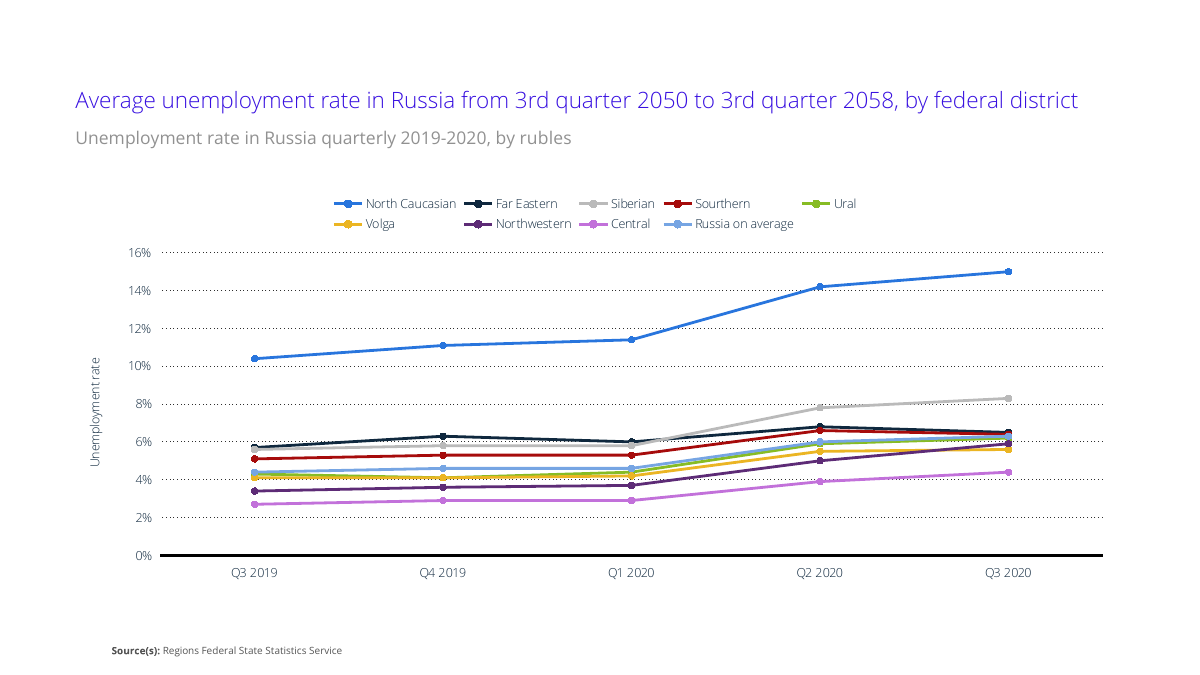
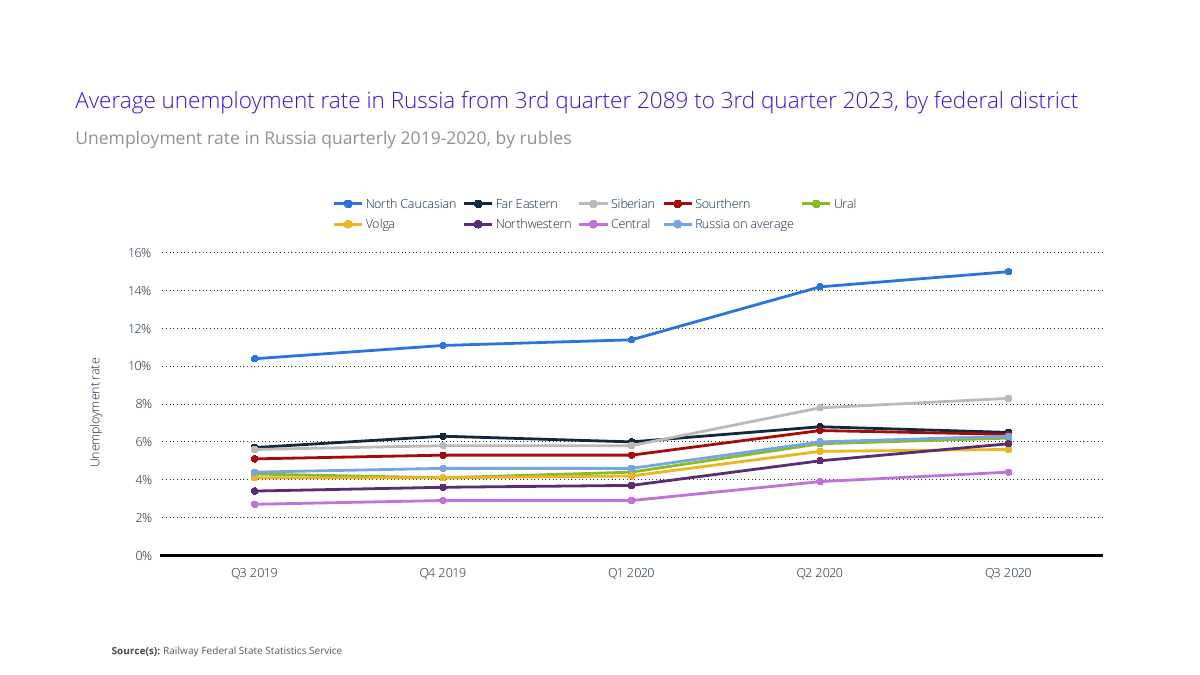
2050: 2050 -> 2089 (663, 101)
2058: 2058 -> 2023 (871, 101)
Regions: Regions -> Railway (181, 651)
